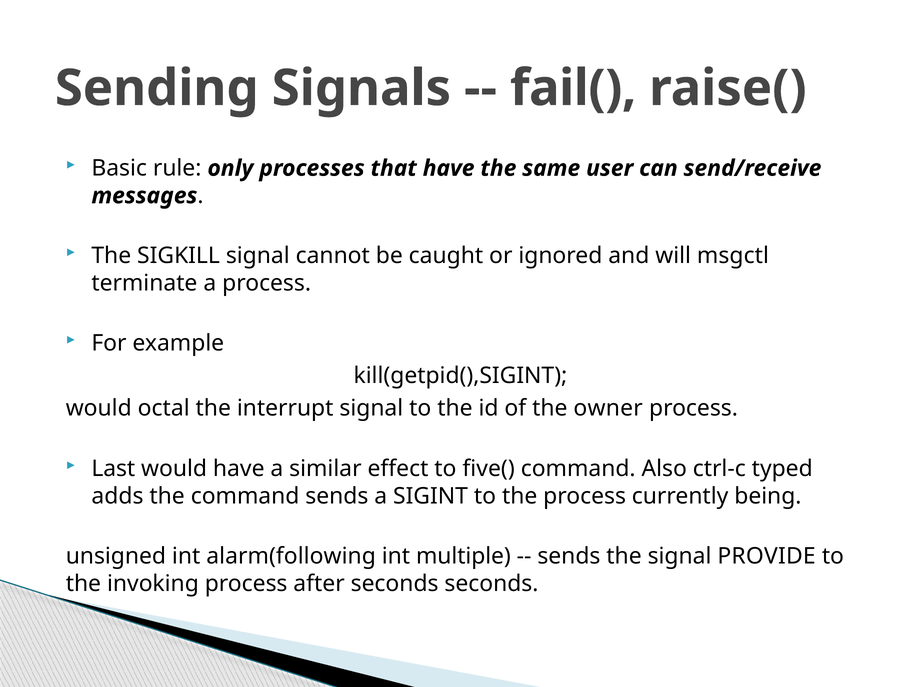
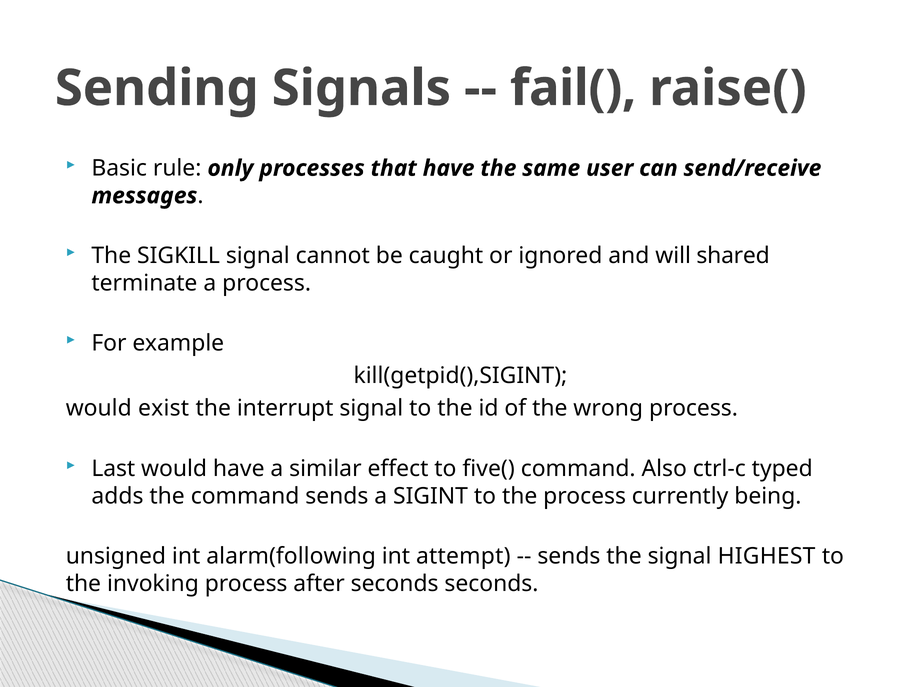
msgctl: msgctl -> shared (733, 256)
octal: octal -> exist (164, 408)
owner: owner -> wrong (608, 408)
multiple: multiple -> attempt (463, 556)
PROVIDE: PROVIDE -> HIGHEST (767, 556)
